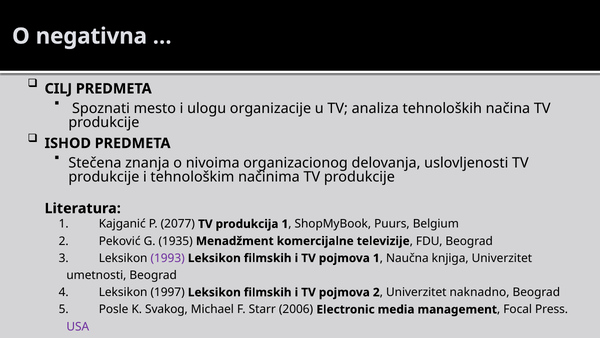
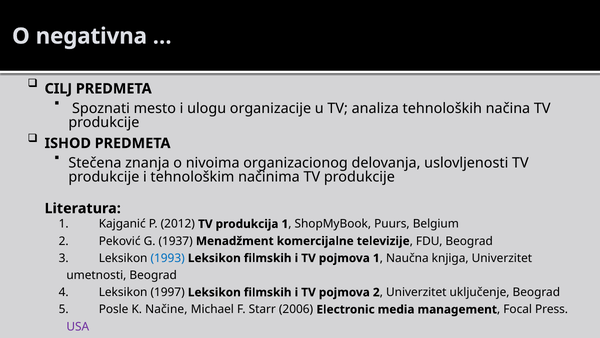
2077: 2077 -> 2012 (178, 224)
1935: 1935 -> 1937 (176, 241)
1993 colour: purple -> blue (168, 258)
naknadno: naknadno -> uključenje (480, 292)
Svakog: Svakog -> Načine (166, 309)
